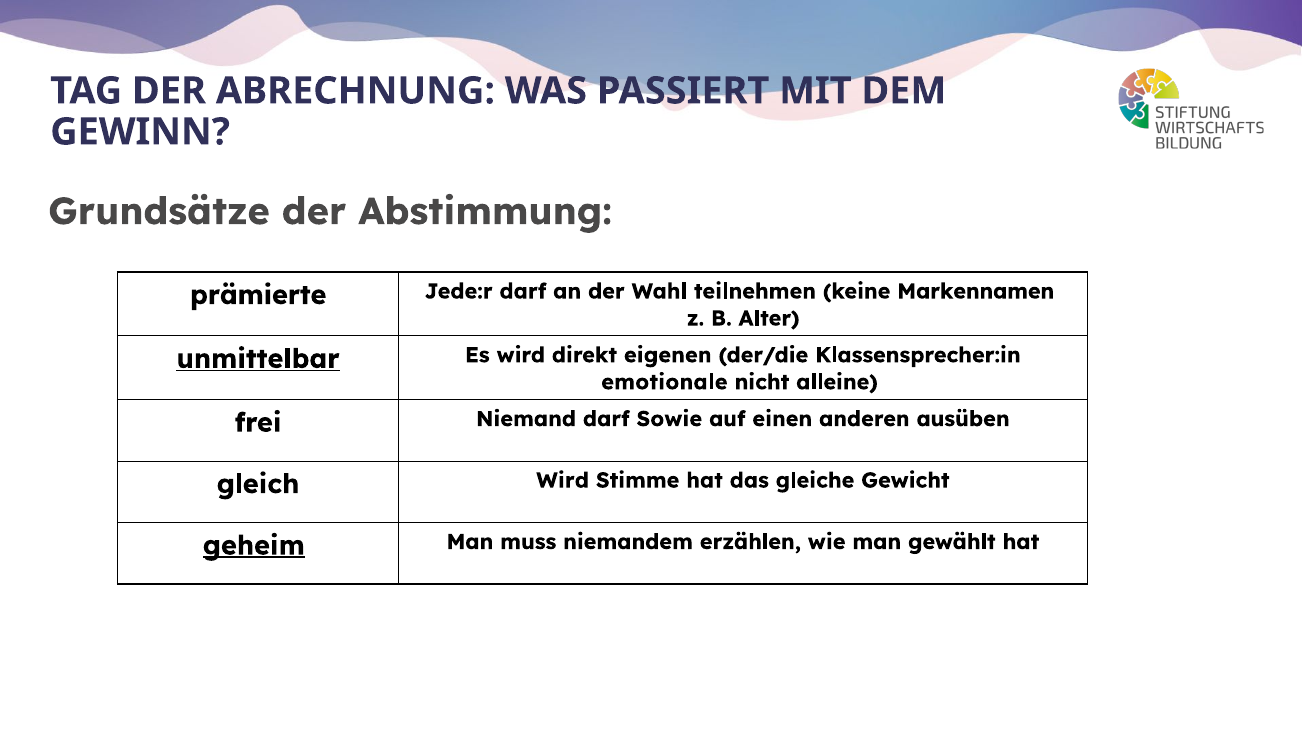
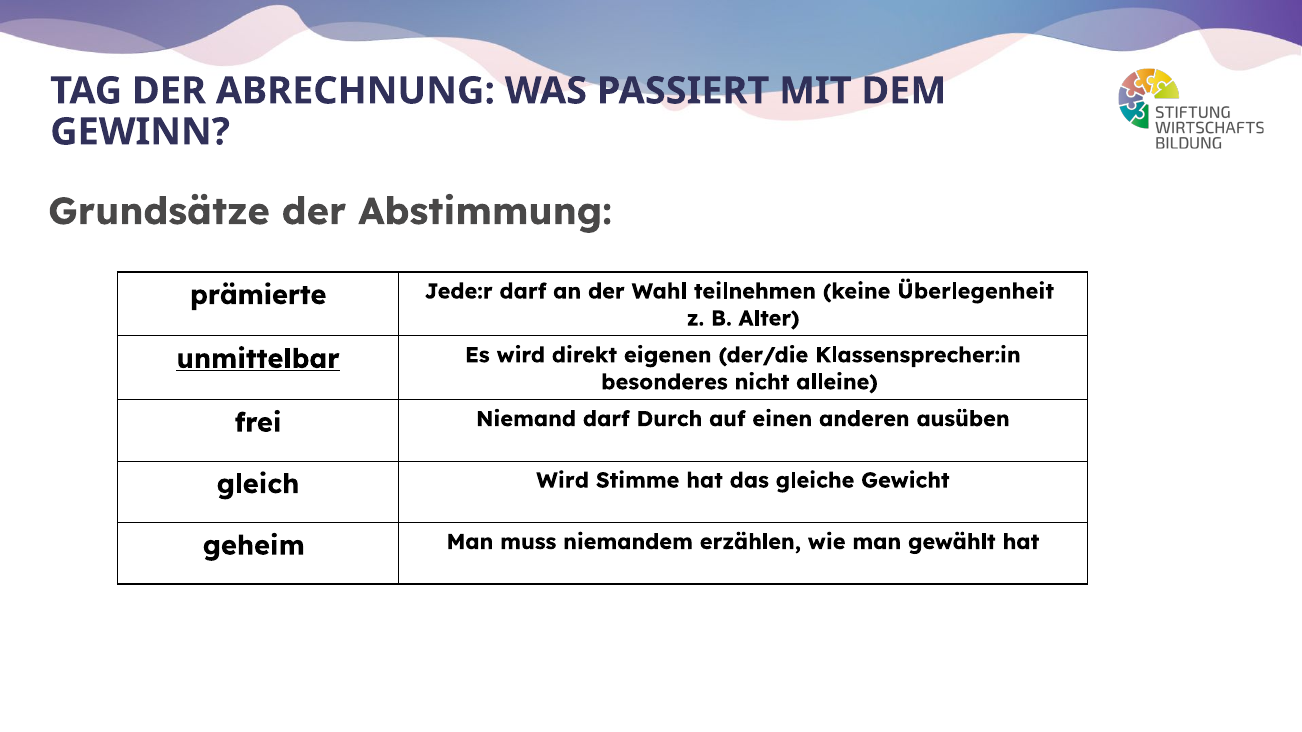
Markennamen: Markennamen -> Überlegenheit (976, 292)
emotionale: emotionale -> besonderes (664, 382)
Sowie: Sowie -> Durch (669, 419)
geheim underline: present -> none (254, 546)
